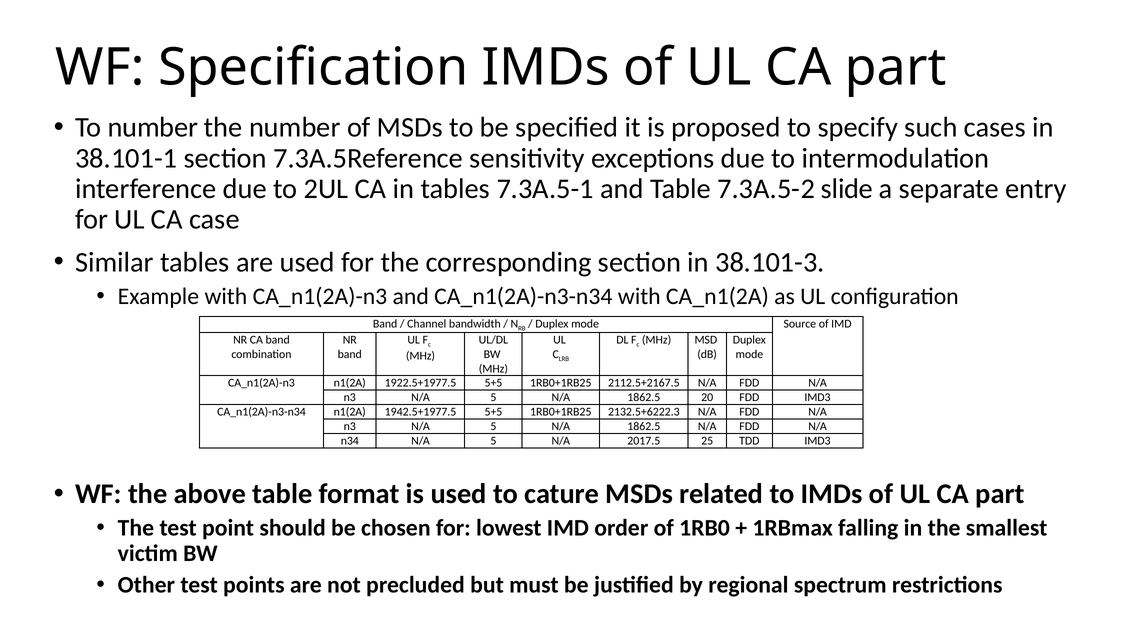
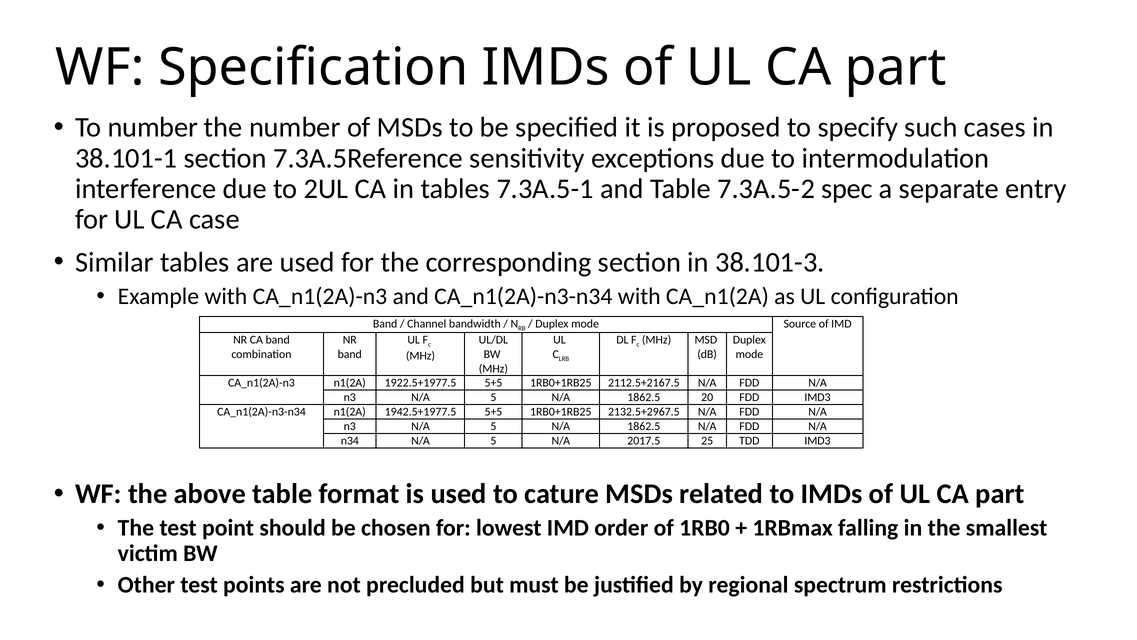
slide: slide -> spec (847, 189)
2132.5+6222.3: 2132.5+6222.3 -> 2132.5+2967.5 (644, 412)
